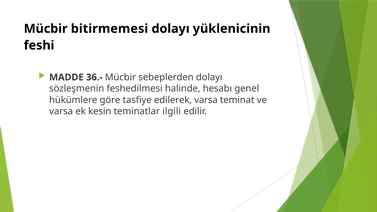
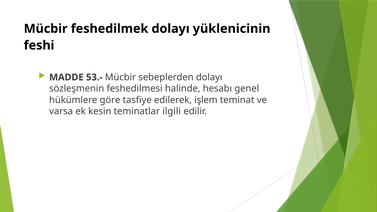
bitirmemesi: bitirmemesi -> feshedilmek (110, 29)
36.-: 36.- -> 53.- (94, 77)
edilerek varsa: varsa -> işlem (206, 100)
